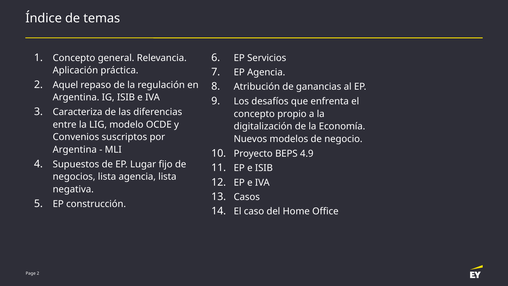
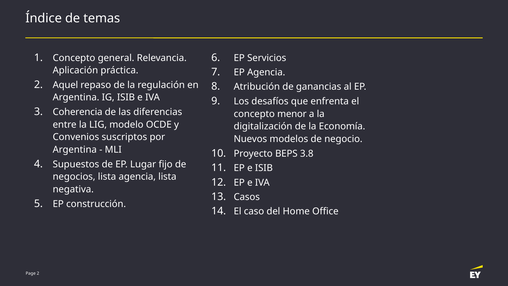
Caracteriza: Caracteriza -> Coherencia (78, 112)
propio: propio -> menor (292, 114)
4.9: 4.9 -> 3.8 (307, 153)
